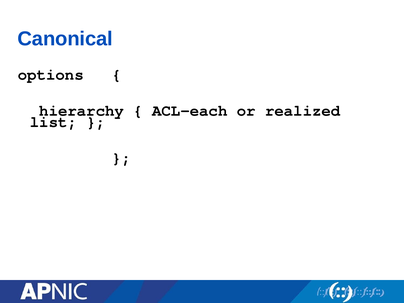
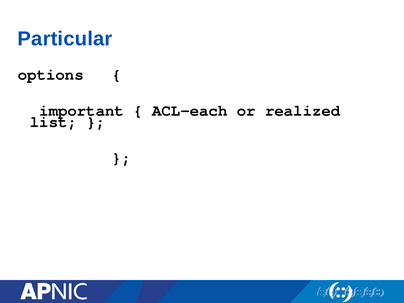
Canonical: Canonical -> Particular (65, 39)
hierarchy: hierarchy -> important (82, 111)
